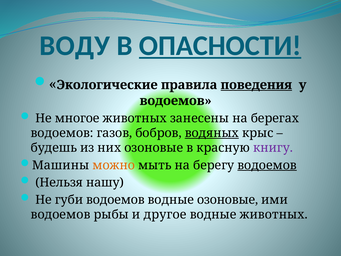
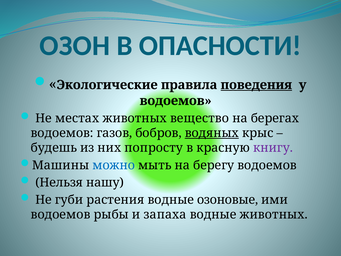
ВОДУ: ВОДУ -> ОЗОН (75, 46)
ОПАСНОСТИ underline: present -> none (220, 46)
многое: многое -> местах (77, 118)
занесены: занесены -> вещество (200, 118)
них озоновые: озоновые -> попросту (154, 148)
можно colour: orange -> blue (114, 165)
водоемов underline: present -> none (267, 165)
губи водоемов: водоемов -> растения (115, 200)
другое: другое -> запаха (165, 214)
